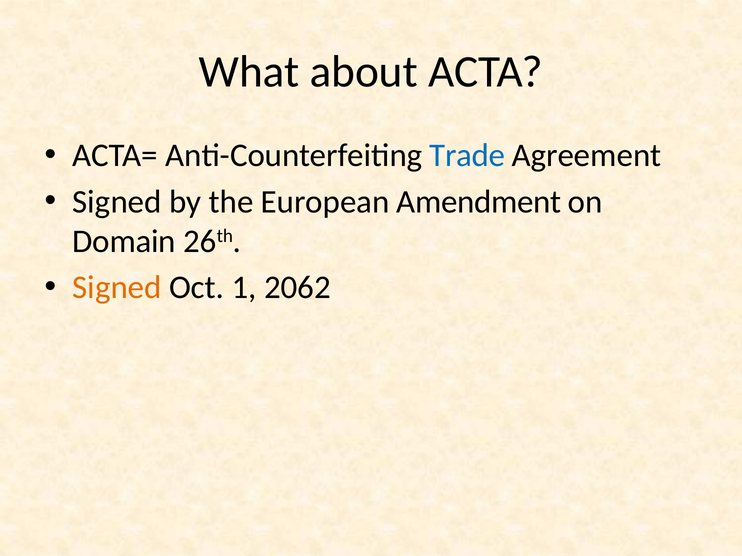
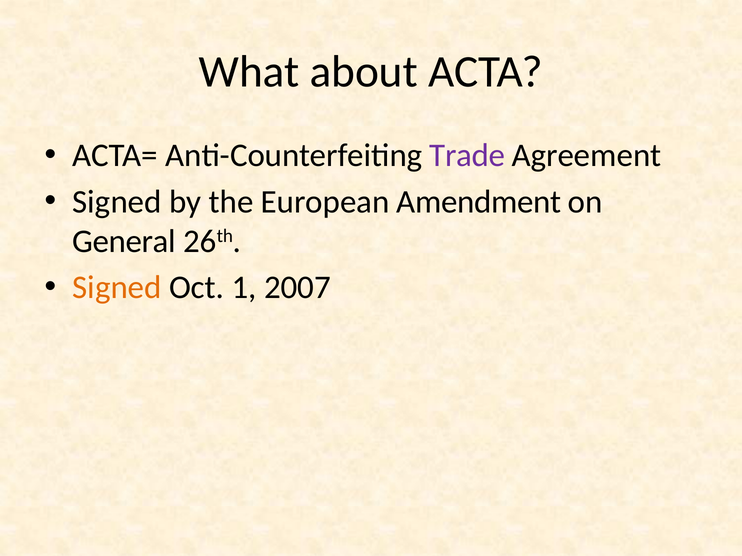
Trade colour: blue -> purple (467, 156)
Domain: Domain -> General (124, 241)
2062: 2062 -> 2007 (297, 288)
